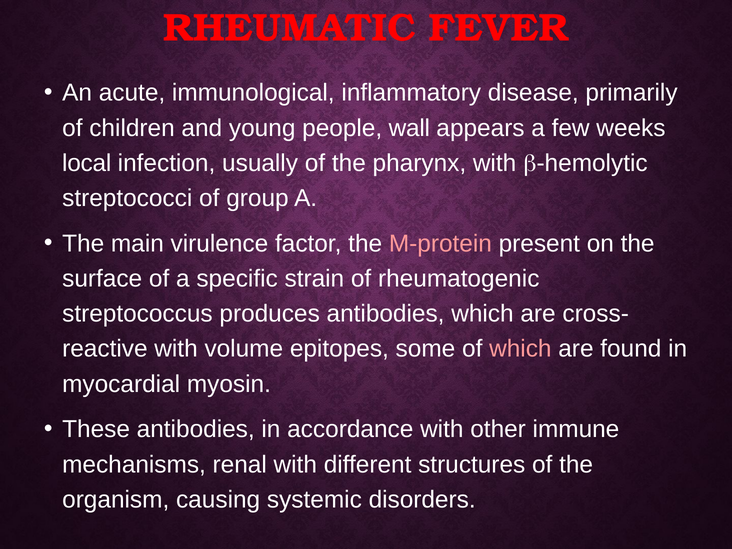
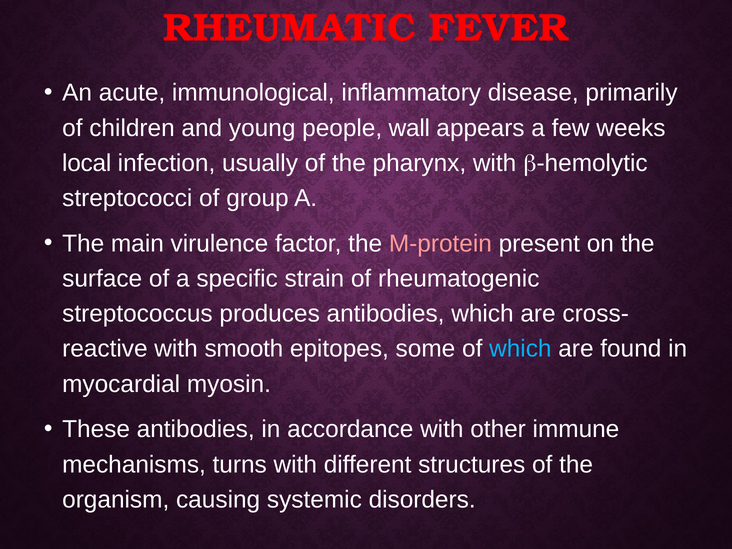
volume: volume -> smooth (244, 349)
which colour: pink -> light blue (520, 349)
renal: renal -> turns (240, 464)
